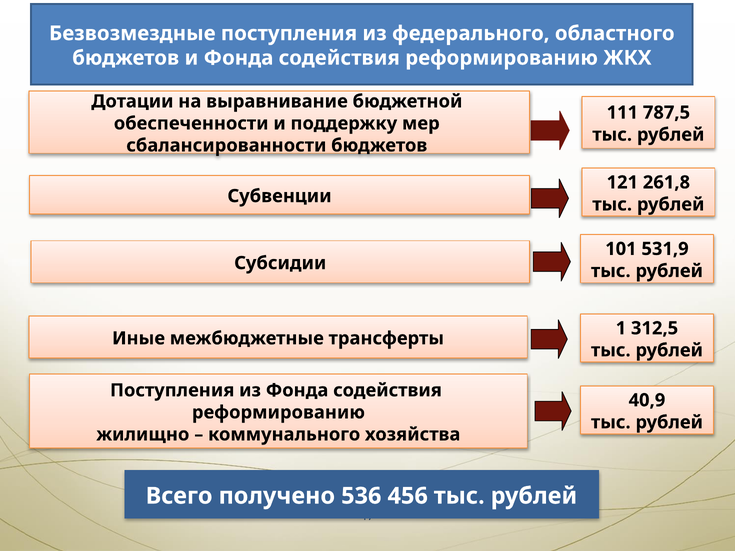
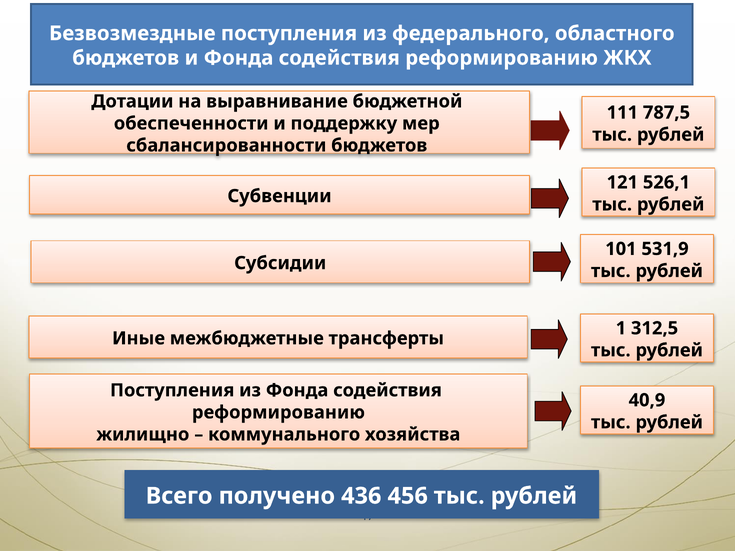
261,8: 261,8 -> 526,1 (666, 182)
536: 536 -> 436 (361, 496)
